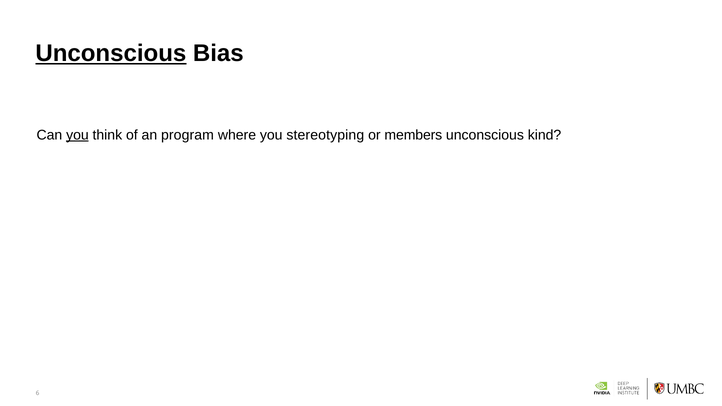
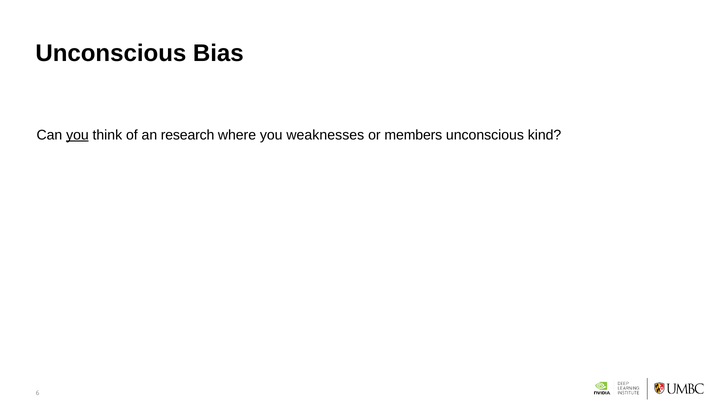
Unconscious underline: present -> none (111, 54)
program: program -> research (188, 135)
stereotyping: stereotyping -> weaknesses (325, 135)
